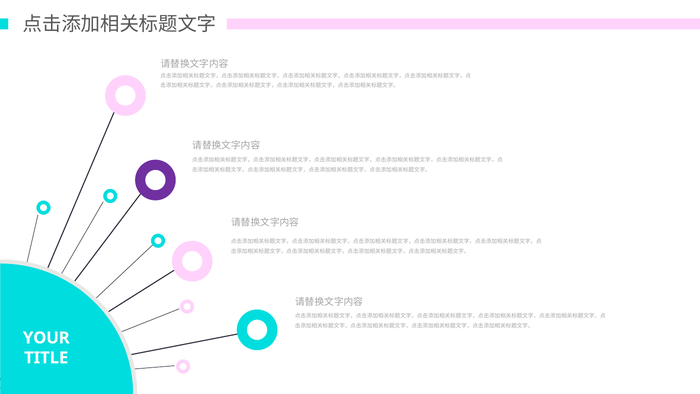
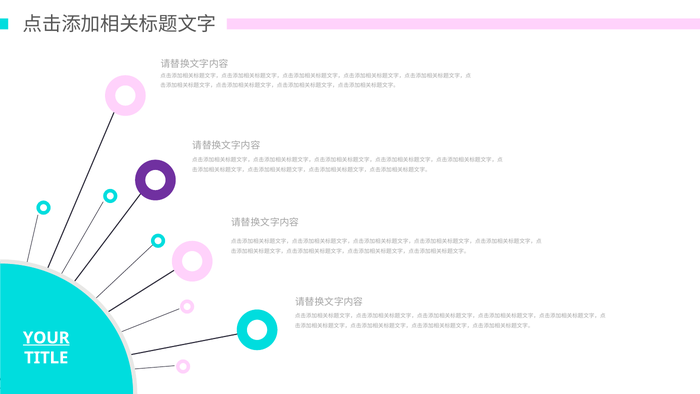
YOUR underline: none -> present (46, 338)
